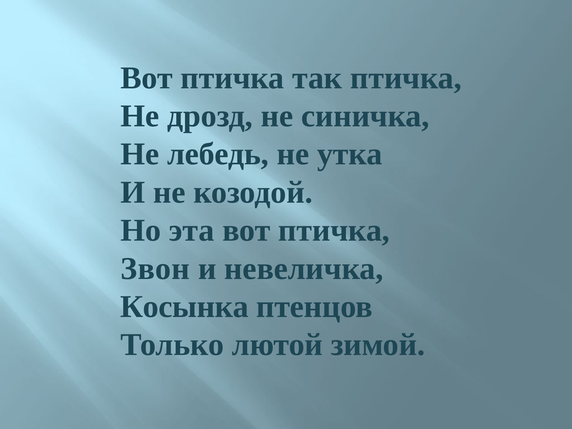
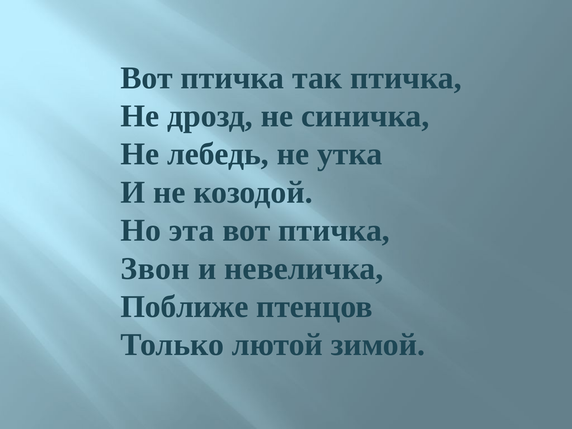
Косынка: Косынка -> Поближе (184, 307)
